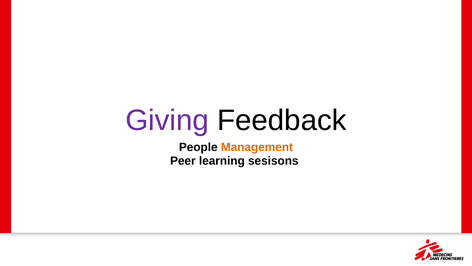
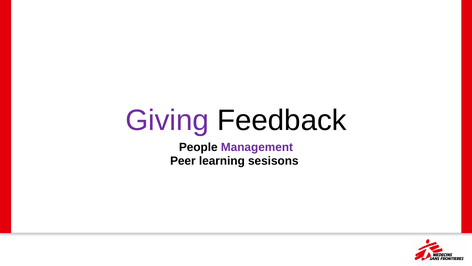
Management colour: orange -> purple (257, 147)
